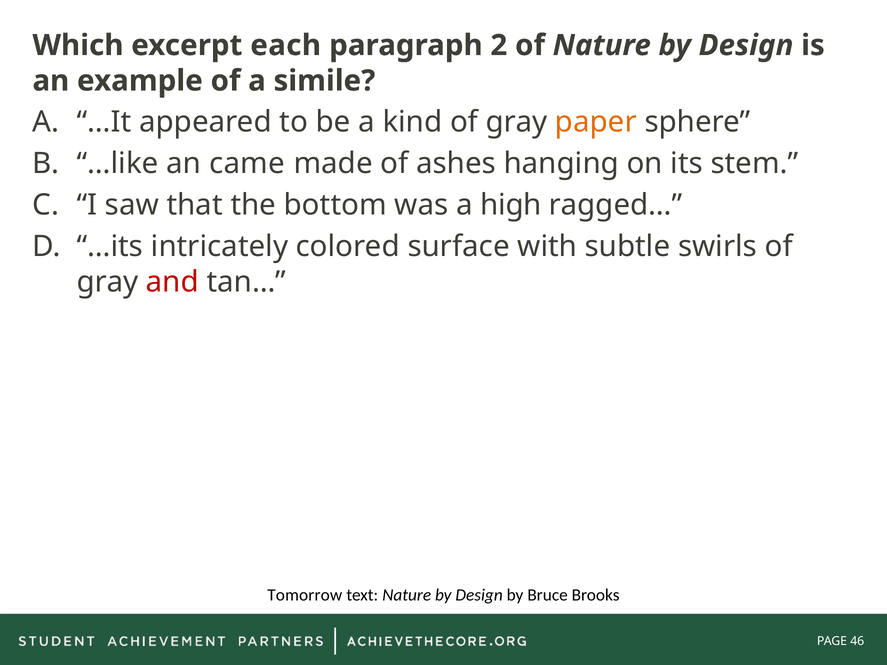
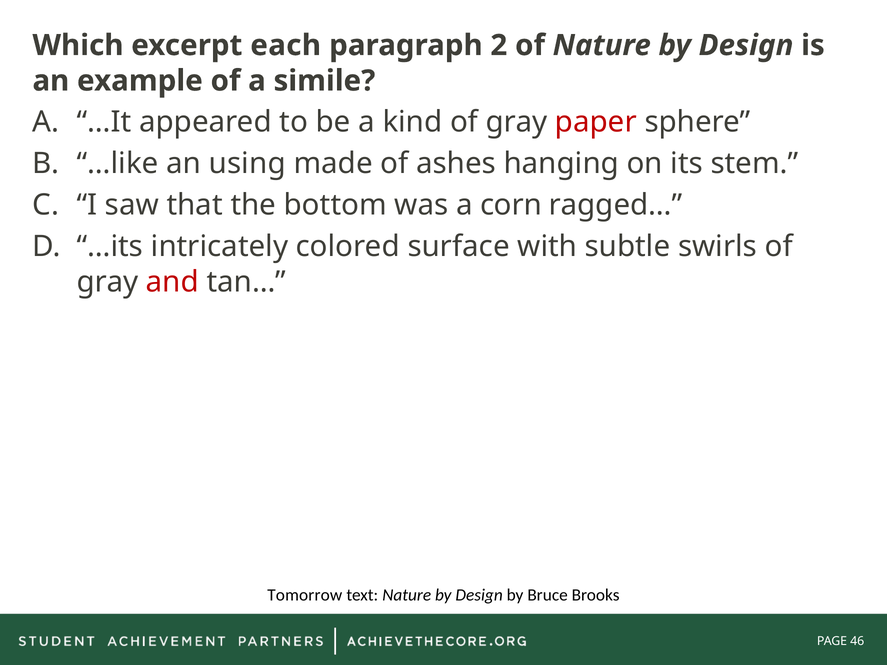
paper colour: orange -> red (596, 122)
came: came -> using (247, 164)
high: high -> corn (511, 205)
